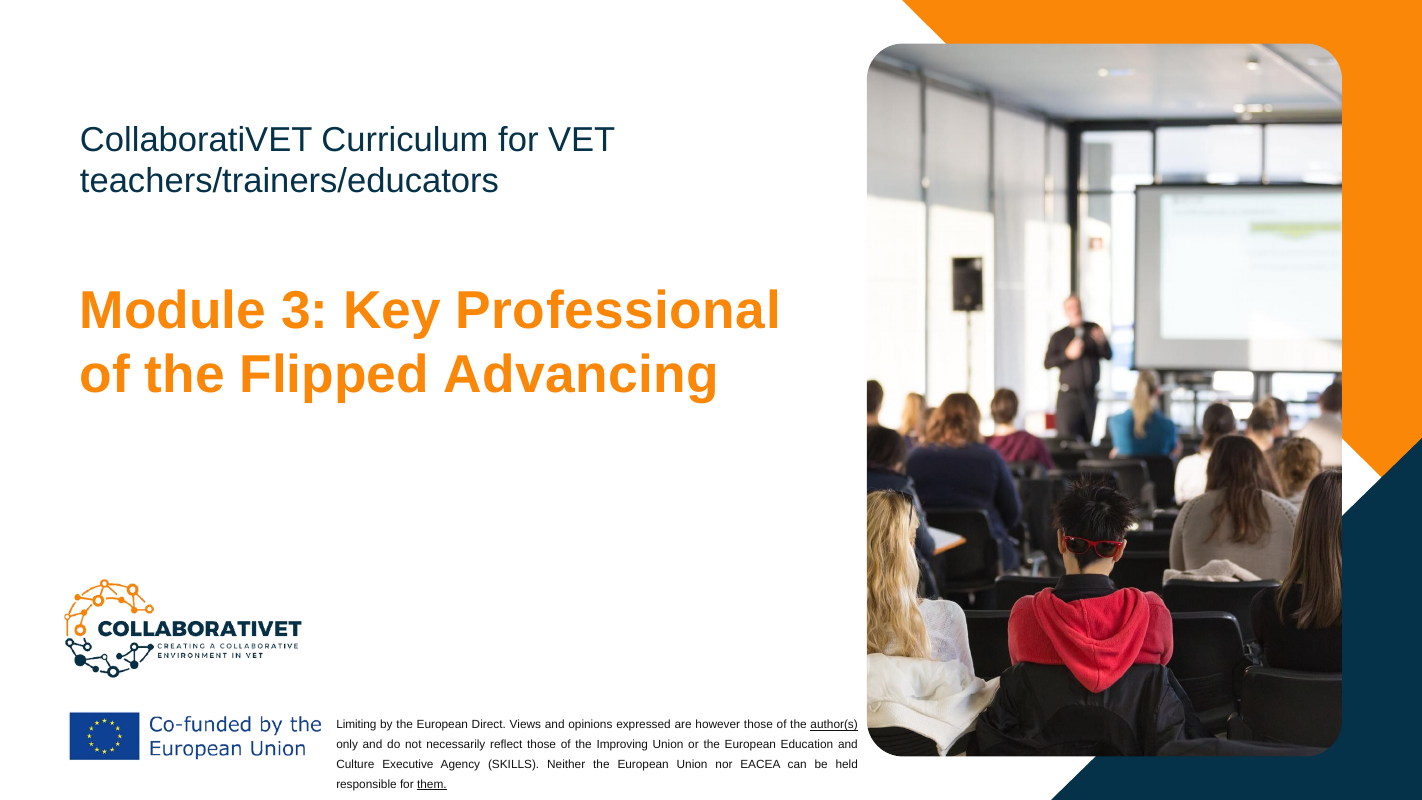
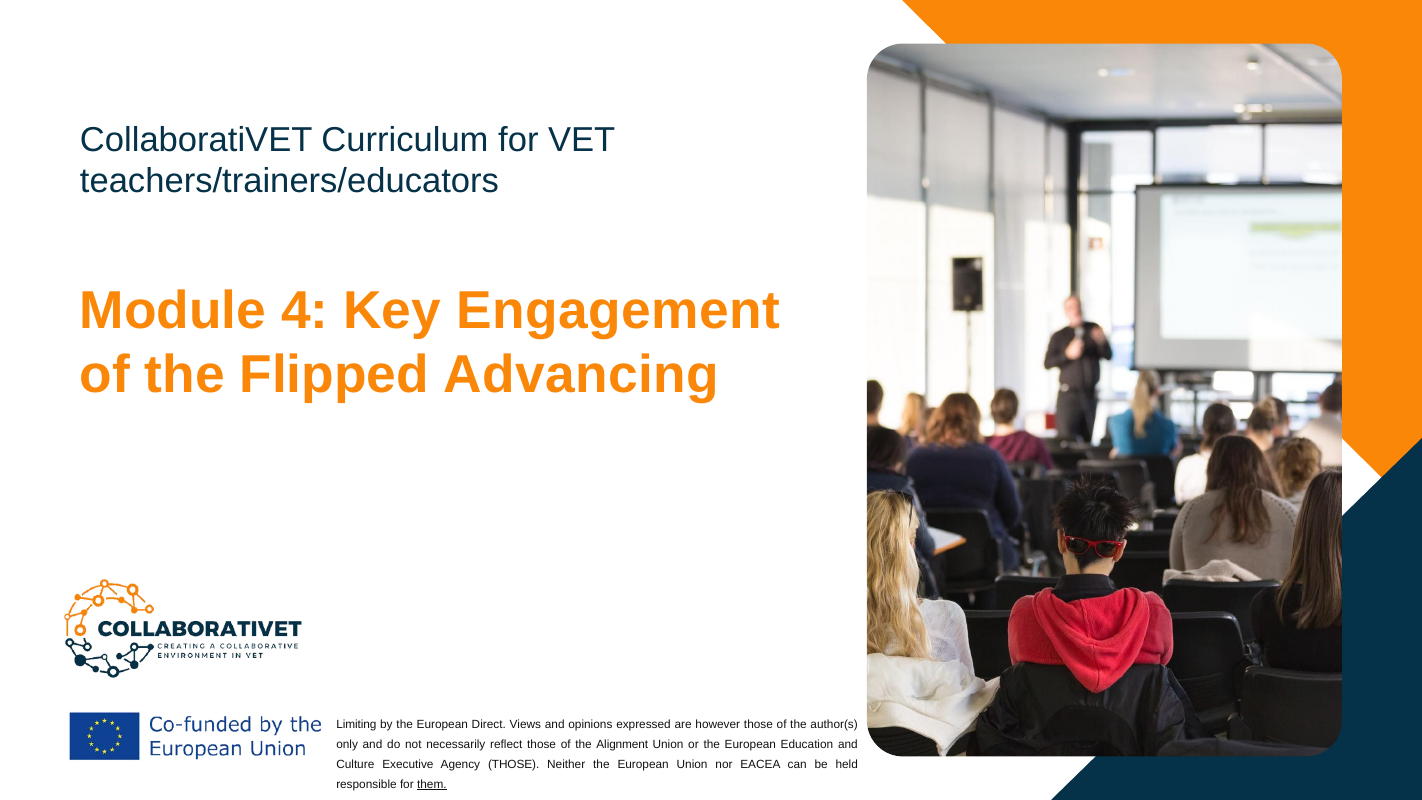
3: 3 -> 4 (305, 311)
Professional: Professional -> Engagement (618, 311)
author(s underline: present -> none (834, 725)
Improving: Improving -> Alignment (622, 745)
Agency SKILLS: SKILLS -> THOSE (514, 765)
